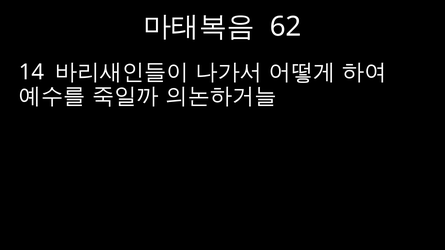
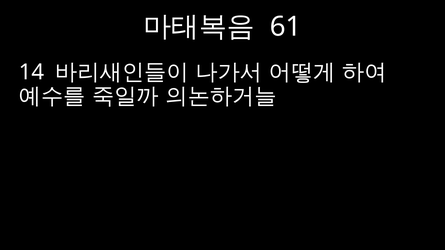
62: 62 -> 61 (286, 27)
